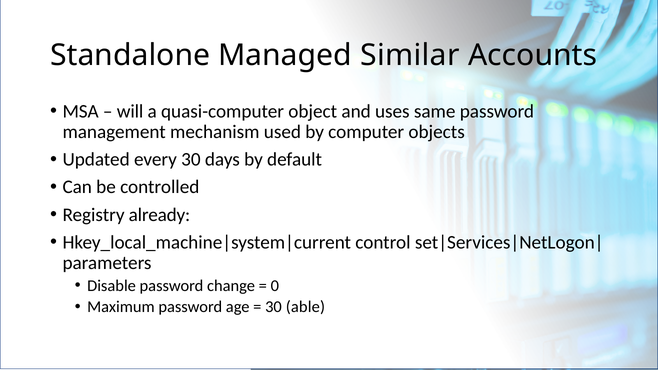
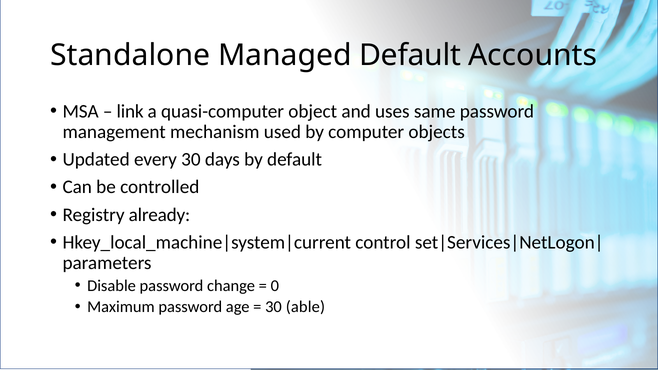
Managed Similar: Similar -> Default (410, 55)
will: will -> link (130, 111)
